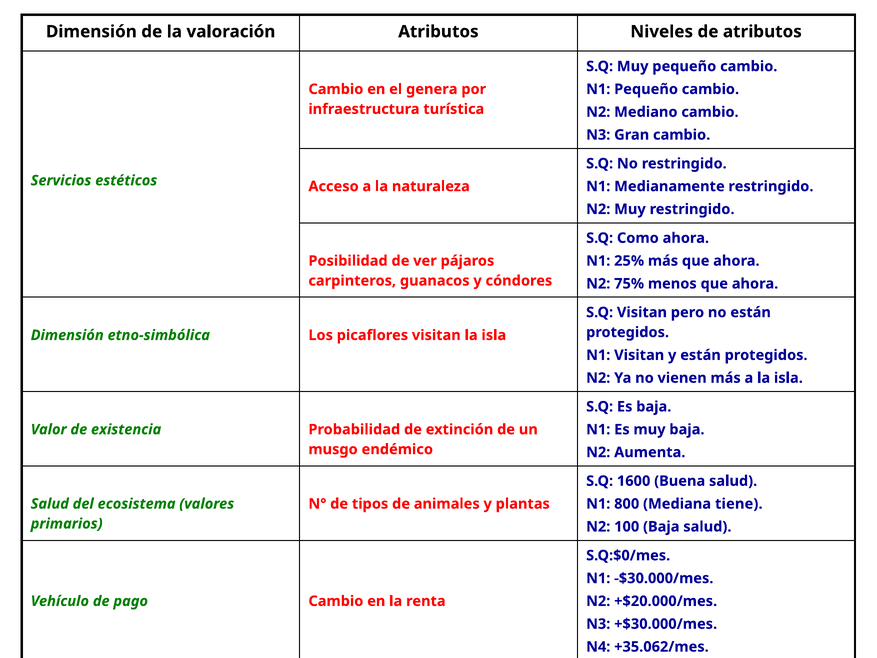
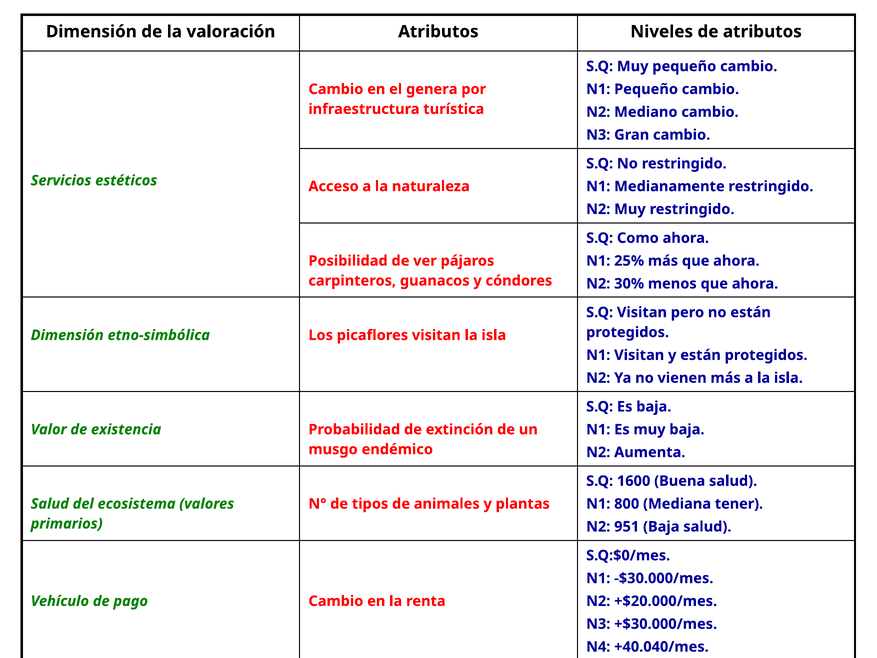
75%: 75% -> 30% (629, 284)
tiene: tiene -> tener (739, 504)
100: 100 -> 951 (627, 526)
+35.062/mes: +35.062/mes -> +40.040/mes (661, 647)
